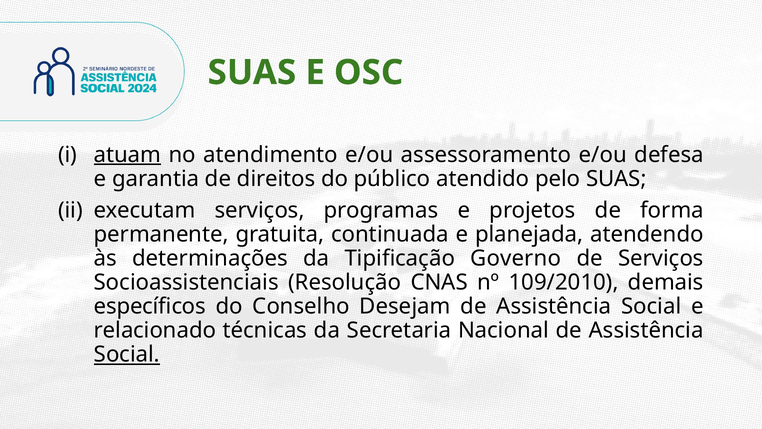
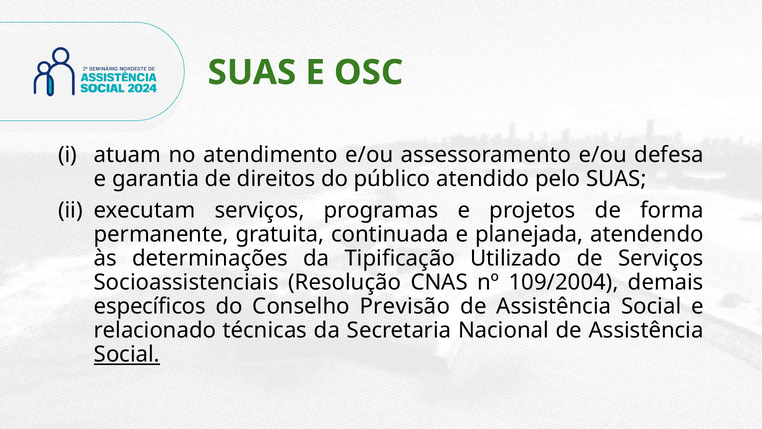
atuam underline: present -> none (128, 155)
Governo: Governo -> Utilizado (516, 258)
109/2010: 109/2010 -> 109/2004 (564, 282)
Desejam: Desejam -> Previsão (405, 306)
